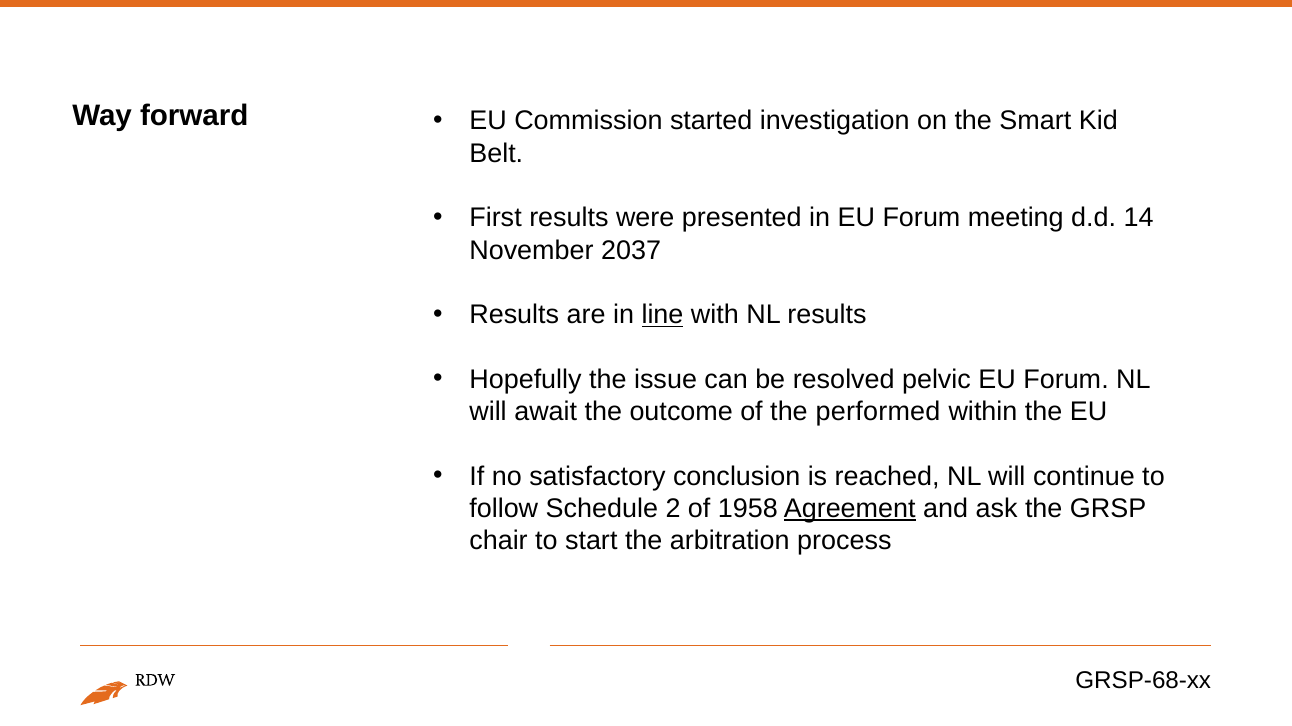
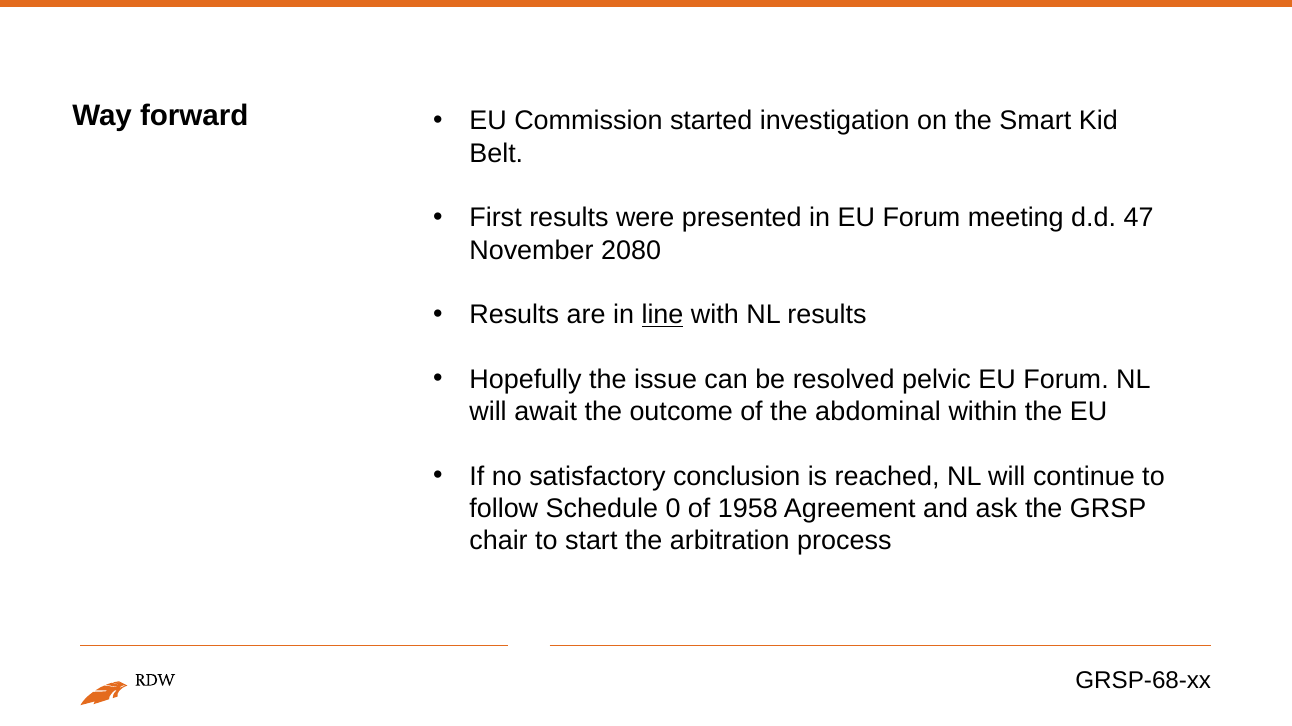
14: 14 -> 47 (1139, 218)
2037: 2037 -> 2080 (631, 250)
performed: performed -> abdominal (878, 412)
2: 2 -> 0 (673, 509)
Agreement underline: present -> none (850, 509)
